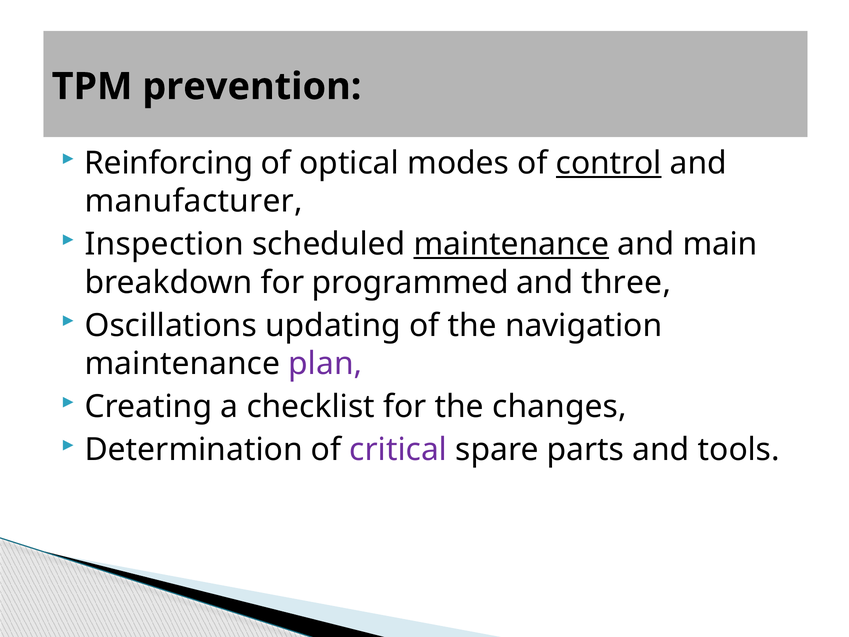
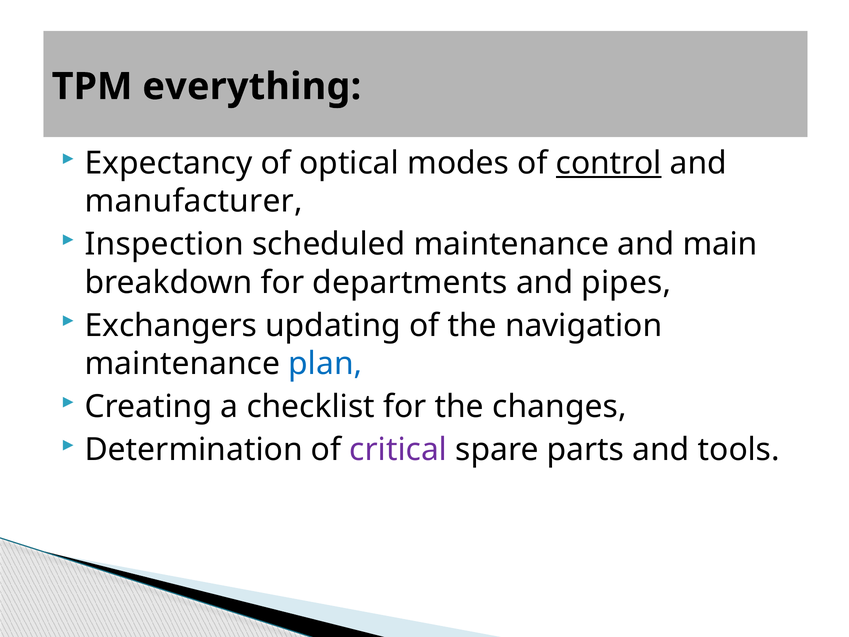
prevention: prevention -> everything (252, 87)
Reinforcing: Reinforcing -> Expectancy (169, 163)
maintenance underline: present -> none (511, 244)
programmed: programmed -> departments (410, 282)
three: three -> pipes (626, 282)
Oscillations: Oscillations -> Exchangers (171, 325)
plan colour: purple -> blue (325, 364)
